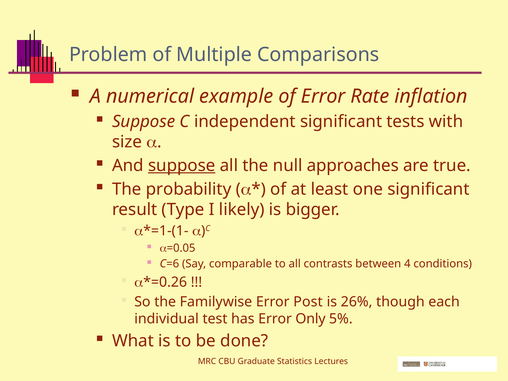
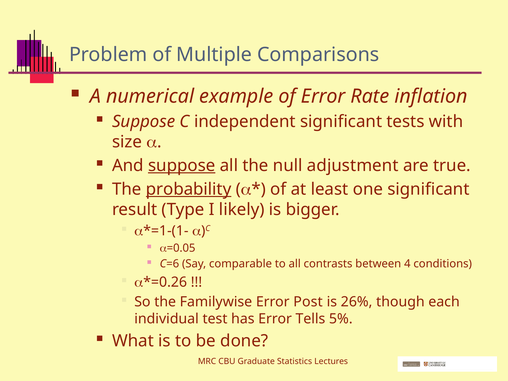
approaches: approaches -> adjustment (353, 165)
probability underline: none -> present (189, 189)
Only: Only -> Tells (310, 319)
